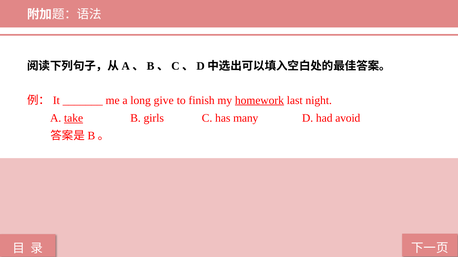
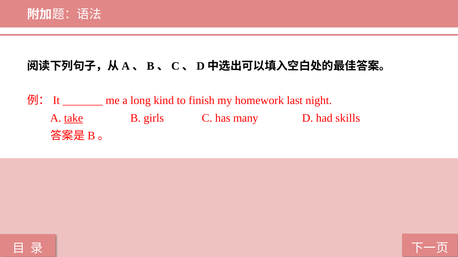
give: give -> kind (164, 100)
homework underline: present -> none (259, 100)
avoid: avoid -> skills (348, 118)
